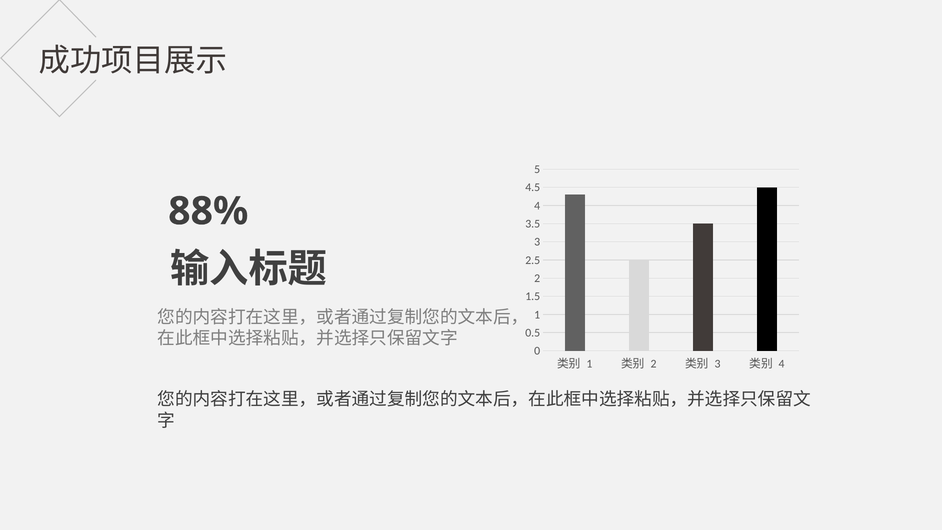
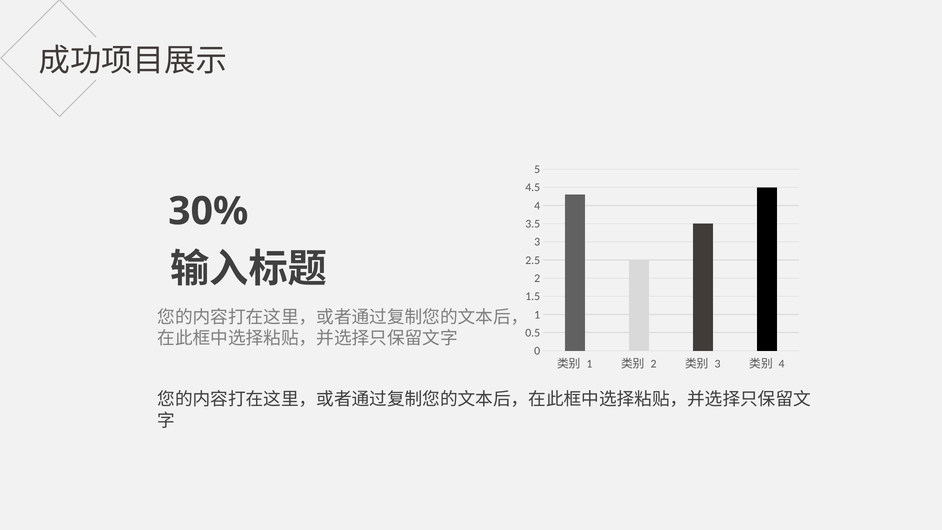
88%: 88% -> 30% (208, 211)
